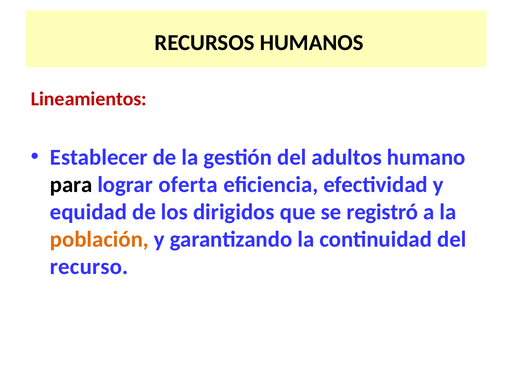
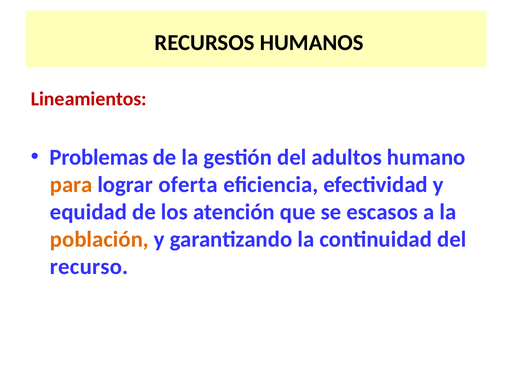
Establecer: Establecer -> Problemas (99, 157)
para colour: black -> orange (71, 185)
dirigidos: dirigidos -> atención (234, 212)
registró: registró -> escasos (382, 212)
